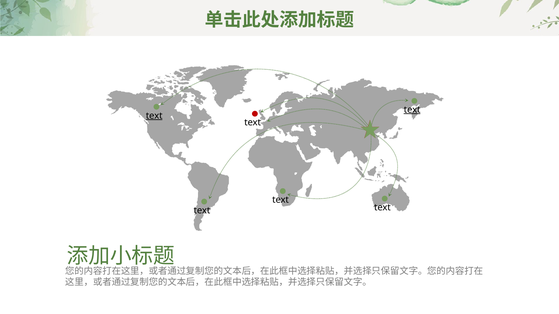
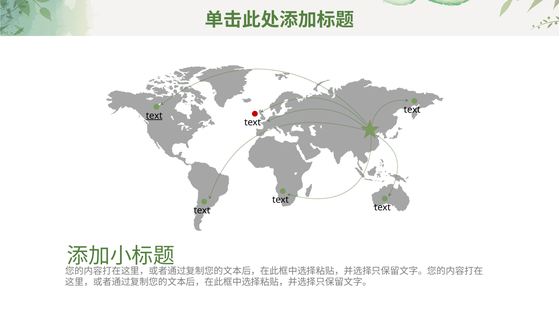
text underline: present -> none (412, 110)
